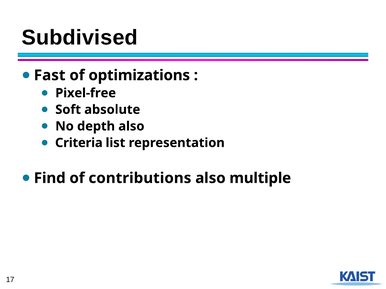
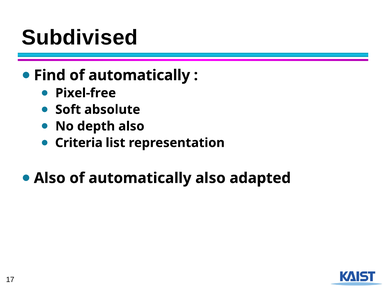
Fast: Fast -> Find (50, 75)
optimizations: optimizations -> automatically (139, 75)
Find: Find -> Also (50, 178)
contributions: contributions -> automatically (140, 178)
multiple: multiple -> adapted (260, 178)
